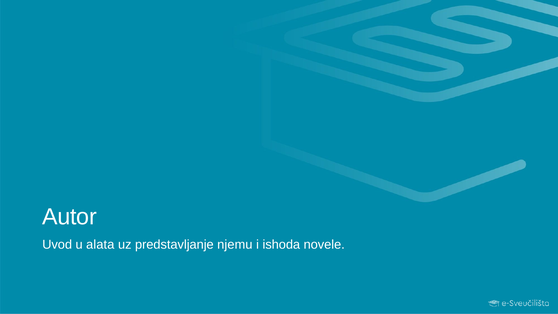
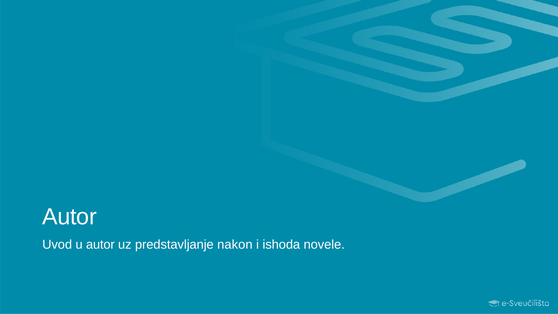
u alata: alata -> autor (100, 245)
njemu: njemu -> nakon (235, 245)
